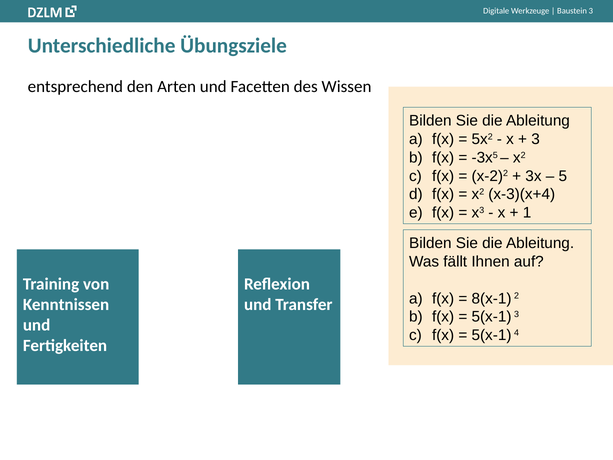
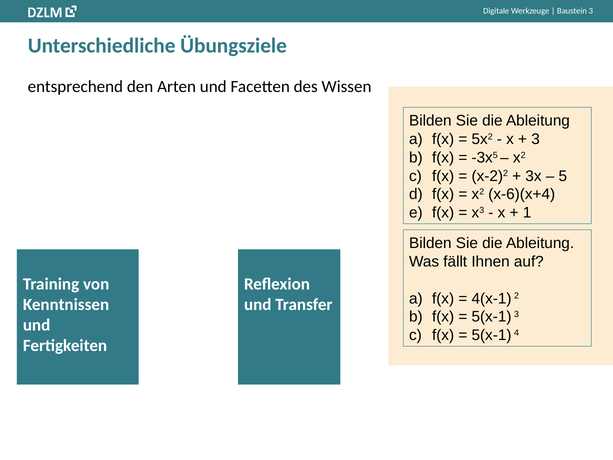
x-3)(x+4: x-3)(x+4 -> x-6)(x+4 (522, 194)
8(x-1: 8(x-1 -> 4(x-1 (492, 298)
